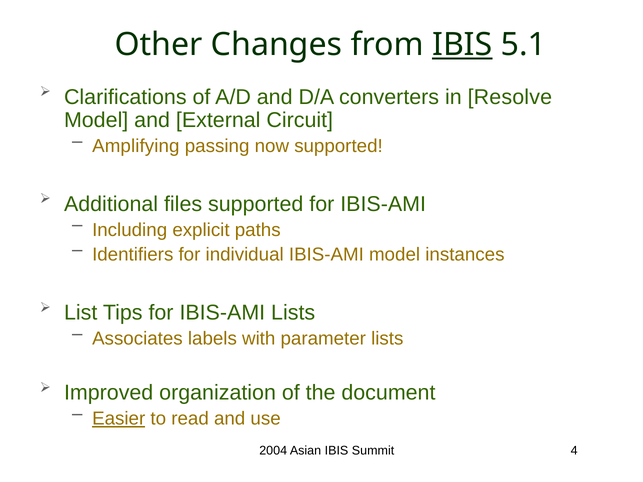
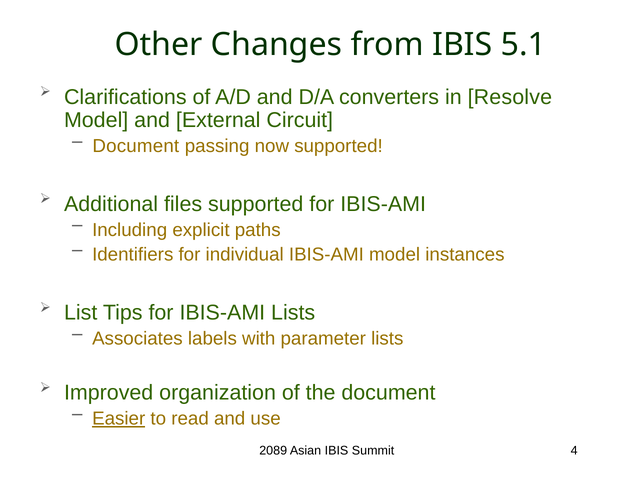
IBIS underline: present -> none (462, 45)
Amplifying: Amplifying -> Document (136, 146)
2004: 2004 -> 2089 (273, 451)
